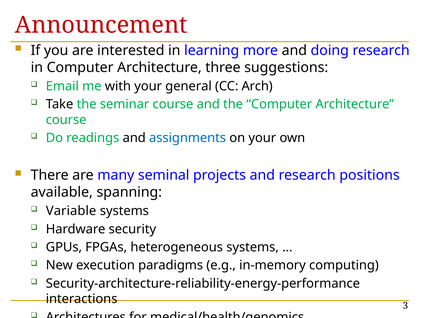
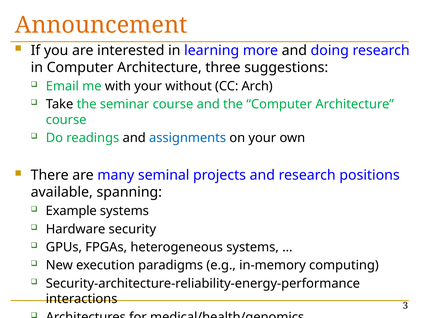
Announcement colour: red -> orange (101, 25)
general: general -> without (189, 86)
Variable: Variable -> Example (71, 210)
